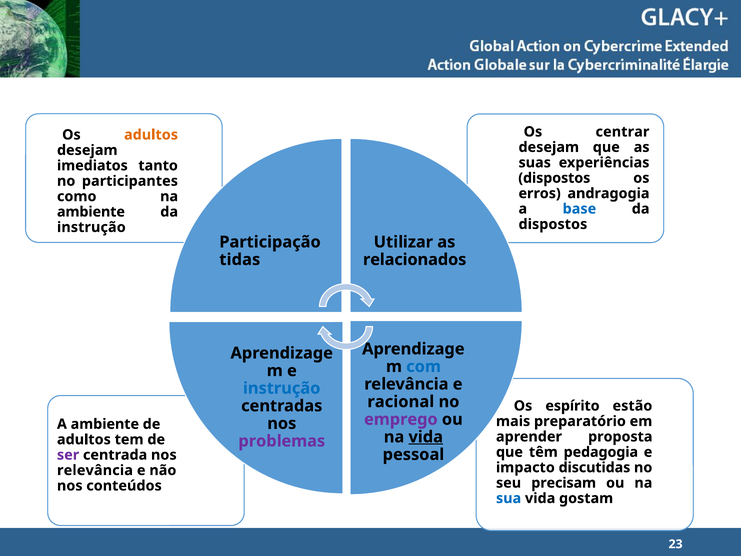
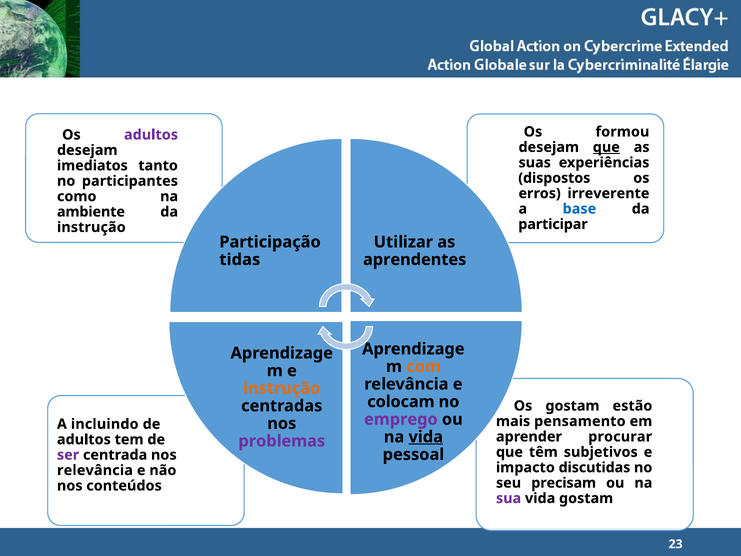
centrar: centrar -> formou (622, 132)
adultos colour: orange -> purple (151, 135)
que underline: none -> present (606, 147)
andragogia: andragogia -> irreverente (608, 193)
dispostos: dispostos -> participar (553, 224)
relacionados: relacionados -> aprendentes (415, 259)
com colour: blue -> orange (424, 366)
instrução colour: blue -> orange (282, 388)
racional: racional -> colocam (401, 402)
espírito: espírito -> gostam (572, 406)
preparatório: preparatório -> pensamento (580, 421)
A ambiente: ambiente -> incluindo (105, 424)
proposta: proposta -> procurar (620, 436)
pedagogia: pedagogia -> subjetivos (601, 452)
sua colour: blue -> purple (509, 498)
